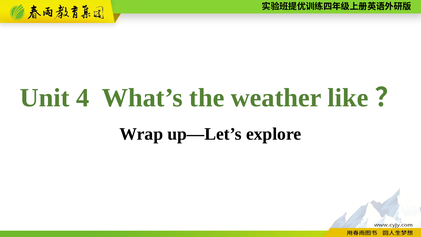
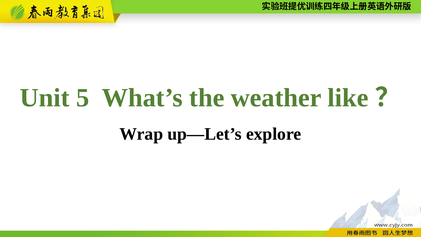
4: 4 -> 5 (83, 98)
